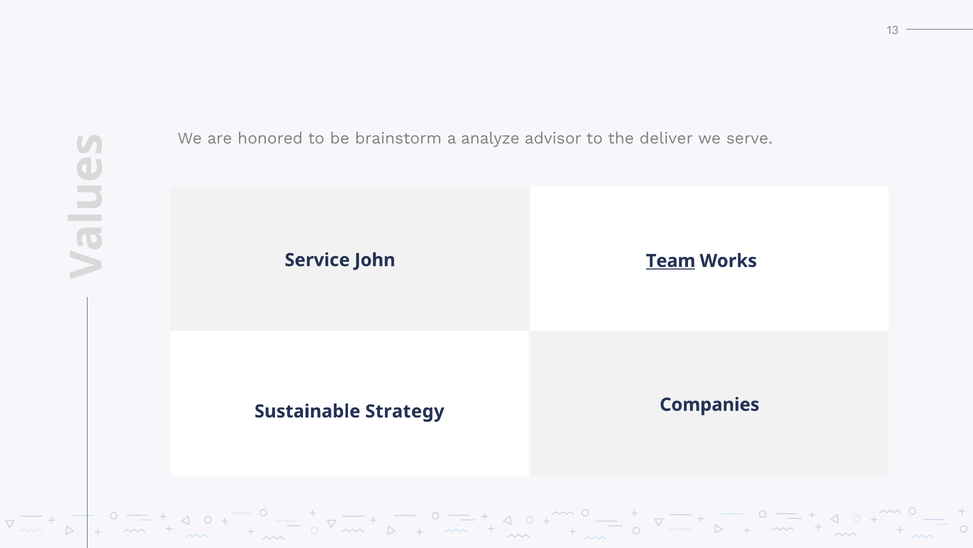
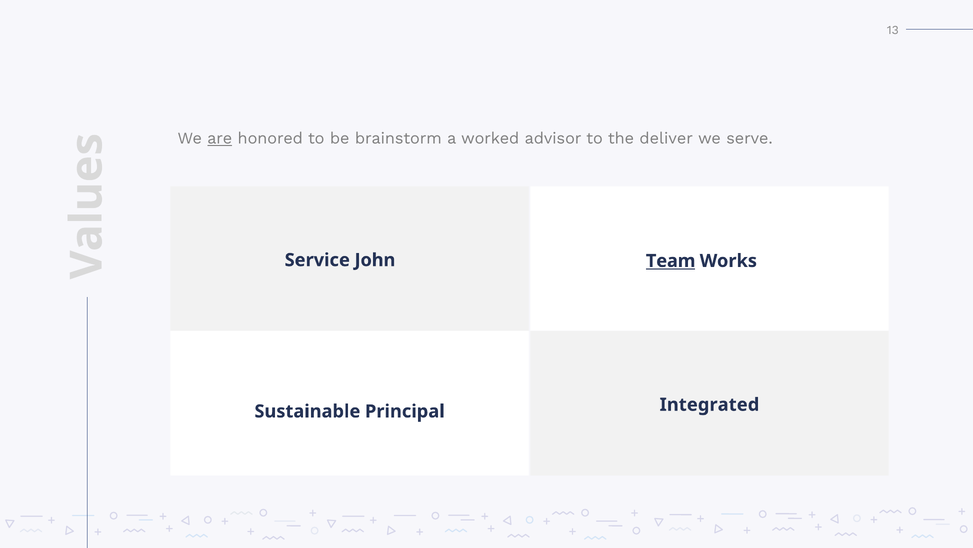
are underline: none -> present (220, 138)
analyze: analyze -> worked (490, 138)
Companies: Companies -> Integrated (709, 404)
Strategy: Strategy -> Principal (405, 411)
